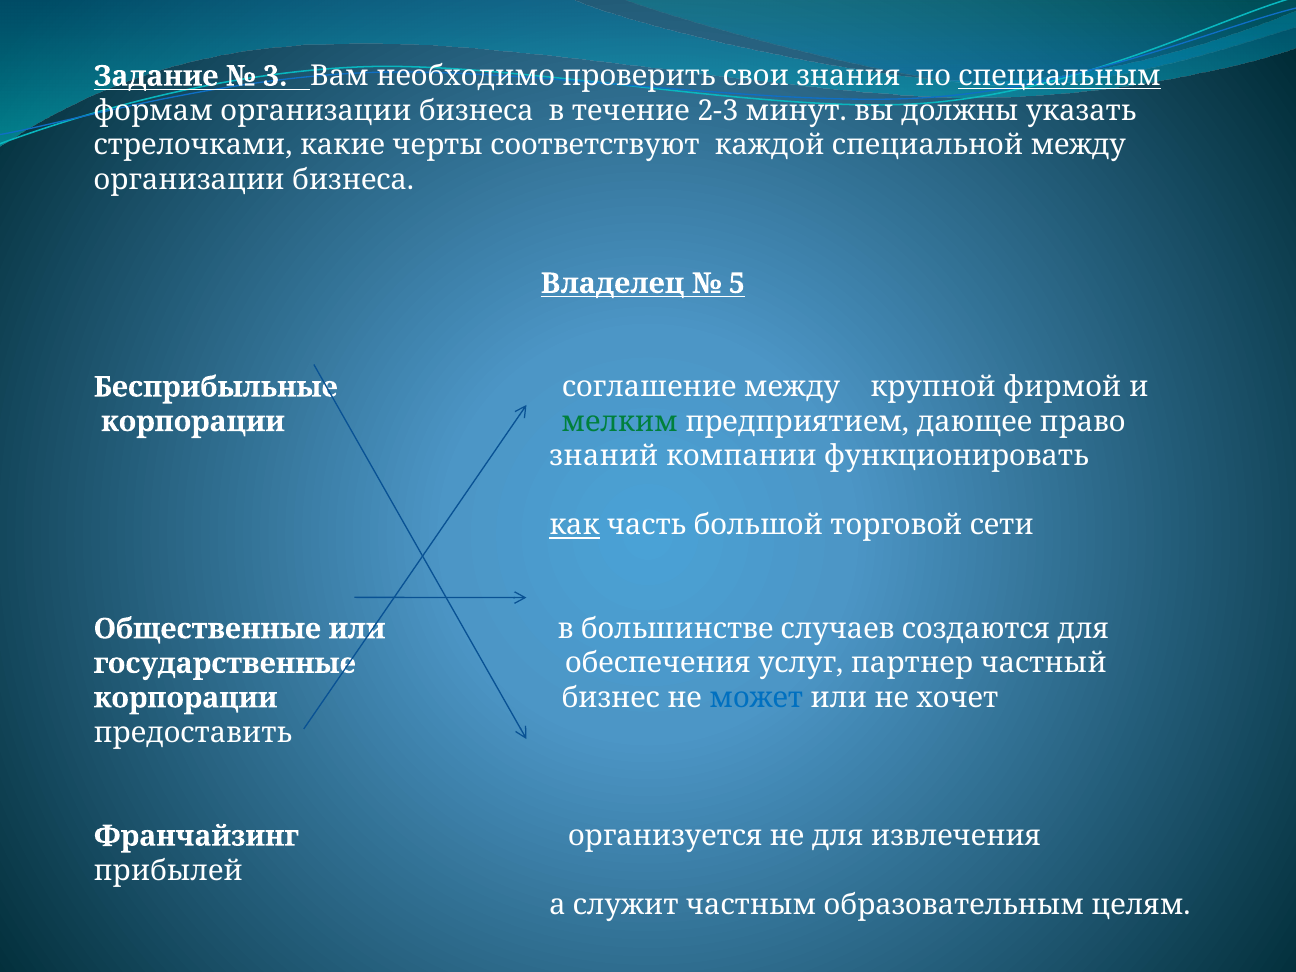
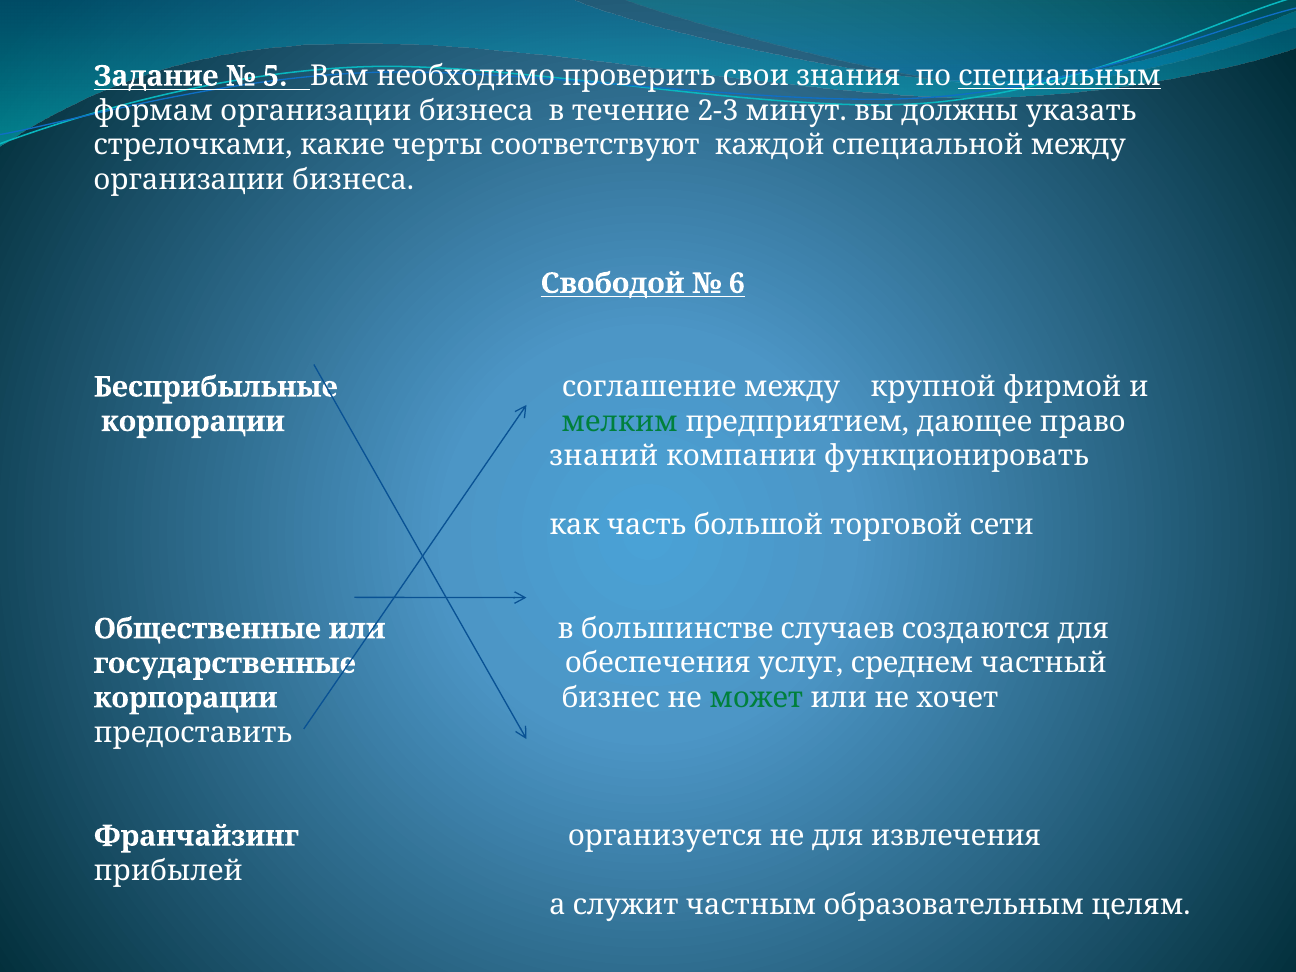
3: 3 -> 5 (275, 76)
Владелец: Владелец -> Свободой (613, 283)
5: 5 -> 6 (737, 283)
как underline: present -> none (574, 525)
партнер: партнер -> среднем (912, 663)
может colour: blue -> green (756, 698)
